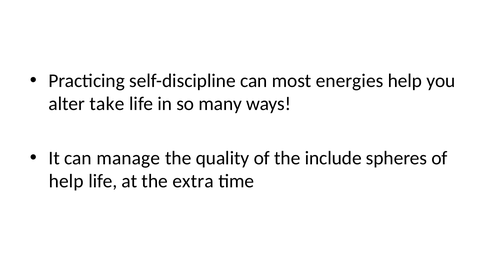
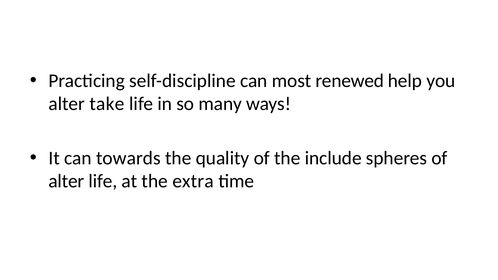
energies: energies -> renewed (350, 81)
manage: manage -> towards (128, 158)
help: help -> alter (66, 181)
